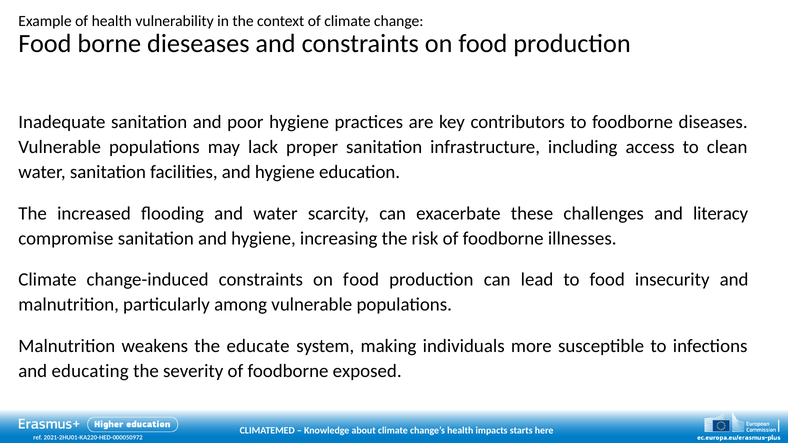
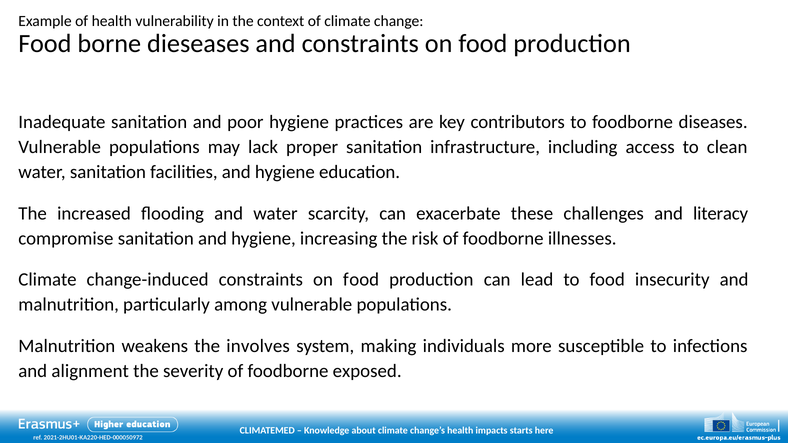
educate: educate -> involves (258, 346)
educating: educating -> alignment (90, 371)
